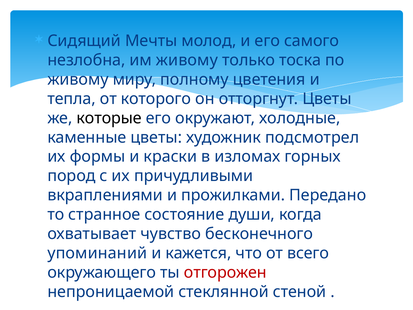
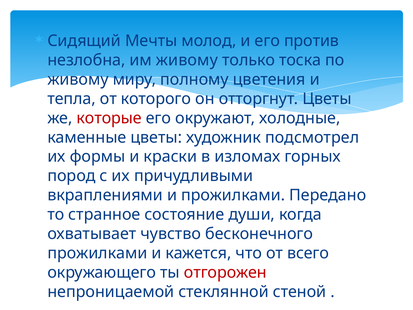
самого: самого -> против (312, 41)
которые colour: black -> red (109, 118)
упоминаний: упоминаний -> прожилками (97, 253)
